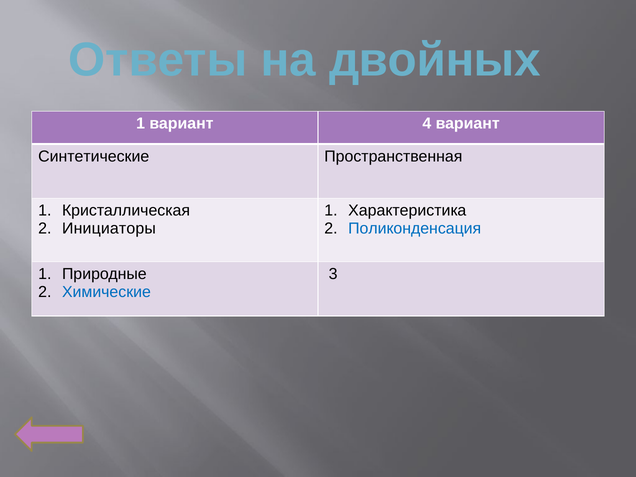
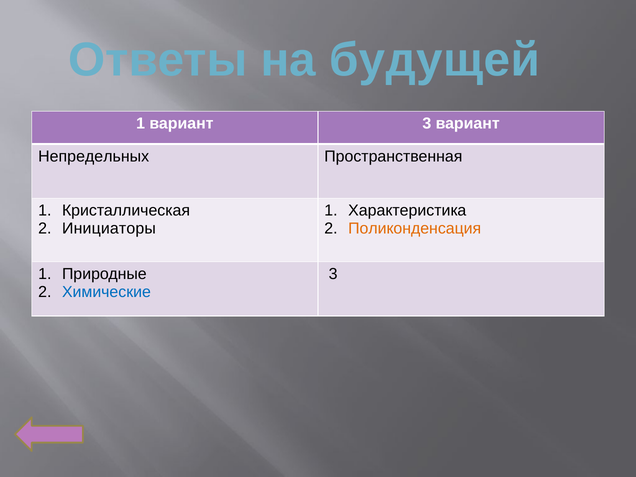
двойных: двойных -> будущей (435, 60)
вариант 4: 4 -> 3 (427, 124)
Синтетические: Синтетические -> Непредельных (94, 156)
Поликонденсация colour: blue -> orange (415, 228)
